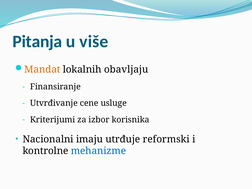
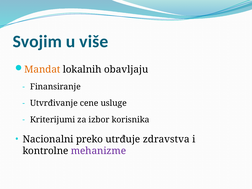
Pitanja: Pitanja -> Svojim (37, 42)
imaju: imaju -> preko (90, 139)
reformski: reformski -> zdravstva (166, 139)
mehanizme colour: blue -> purple (98, 151)
